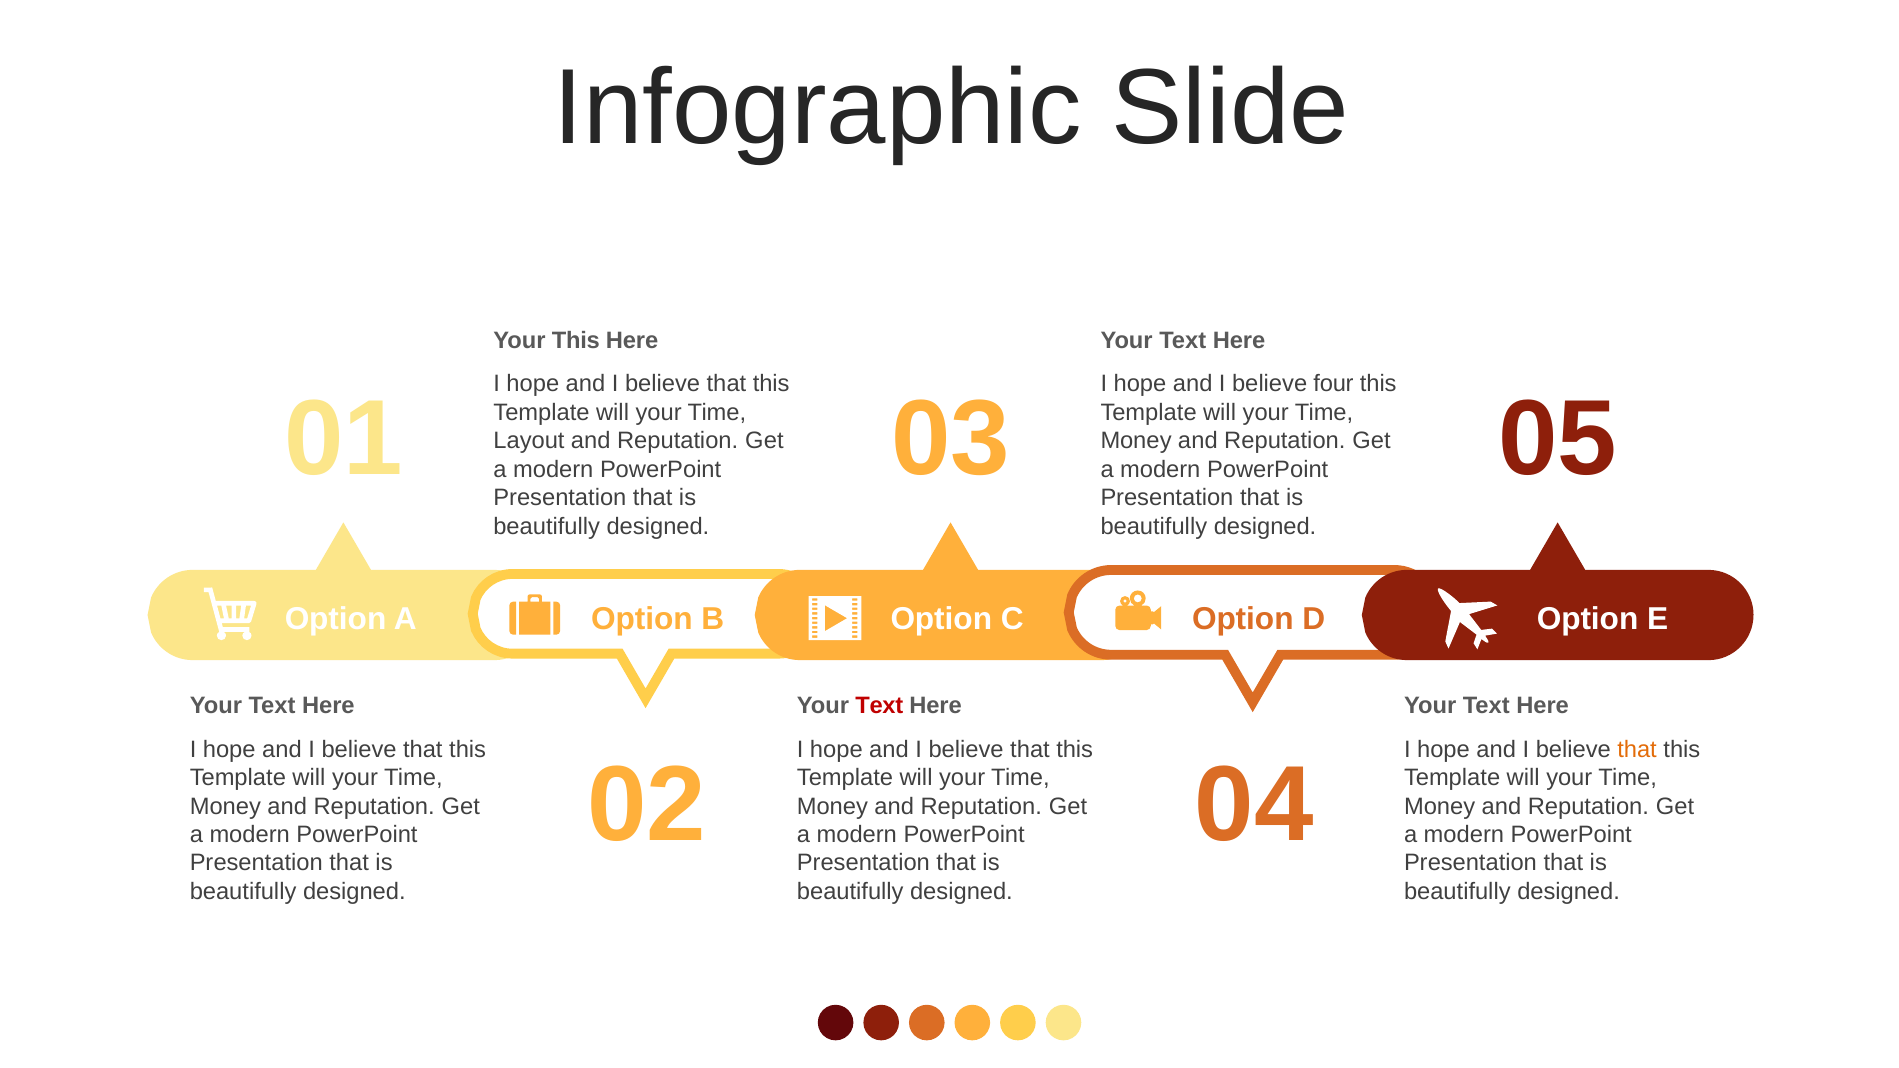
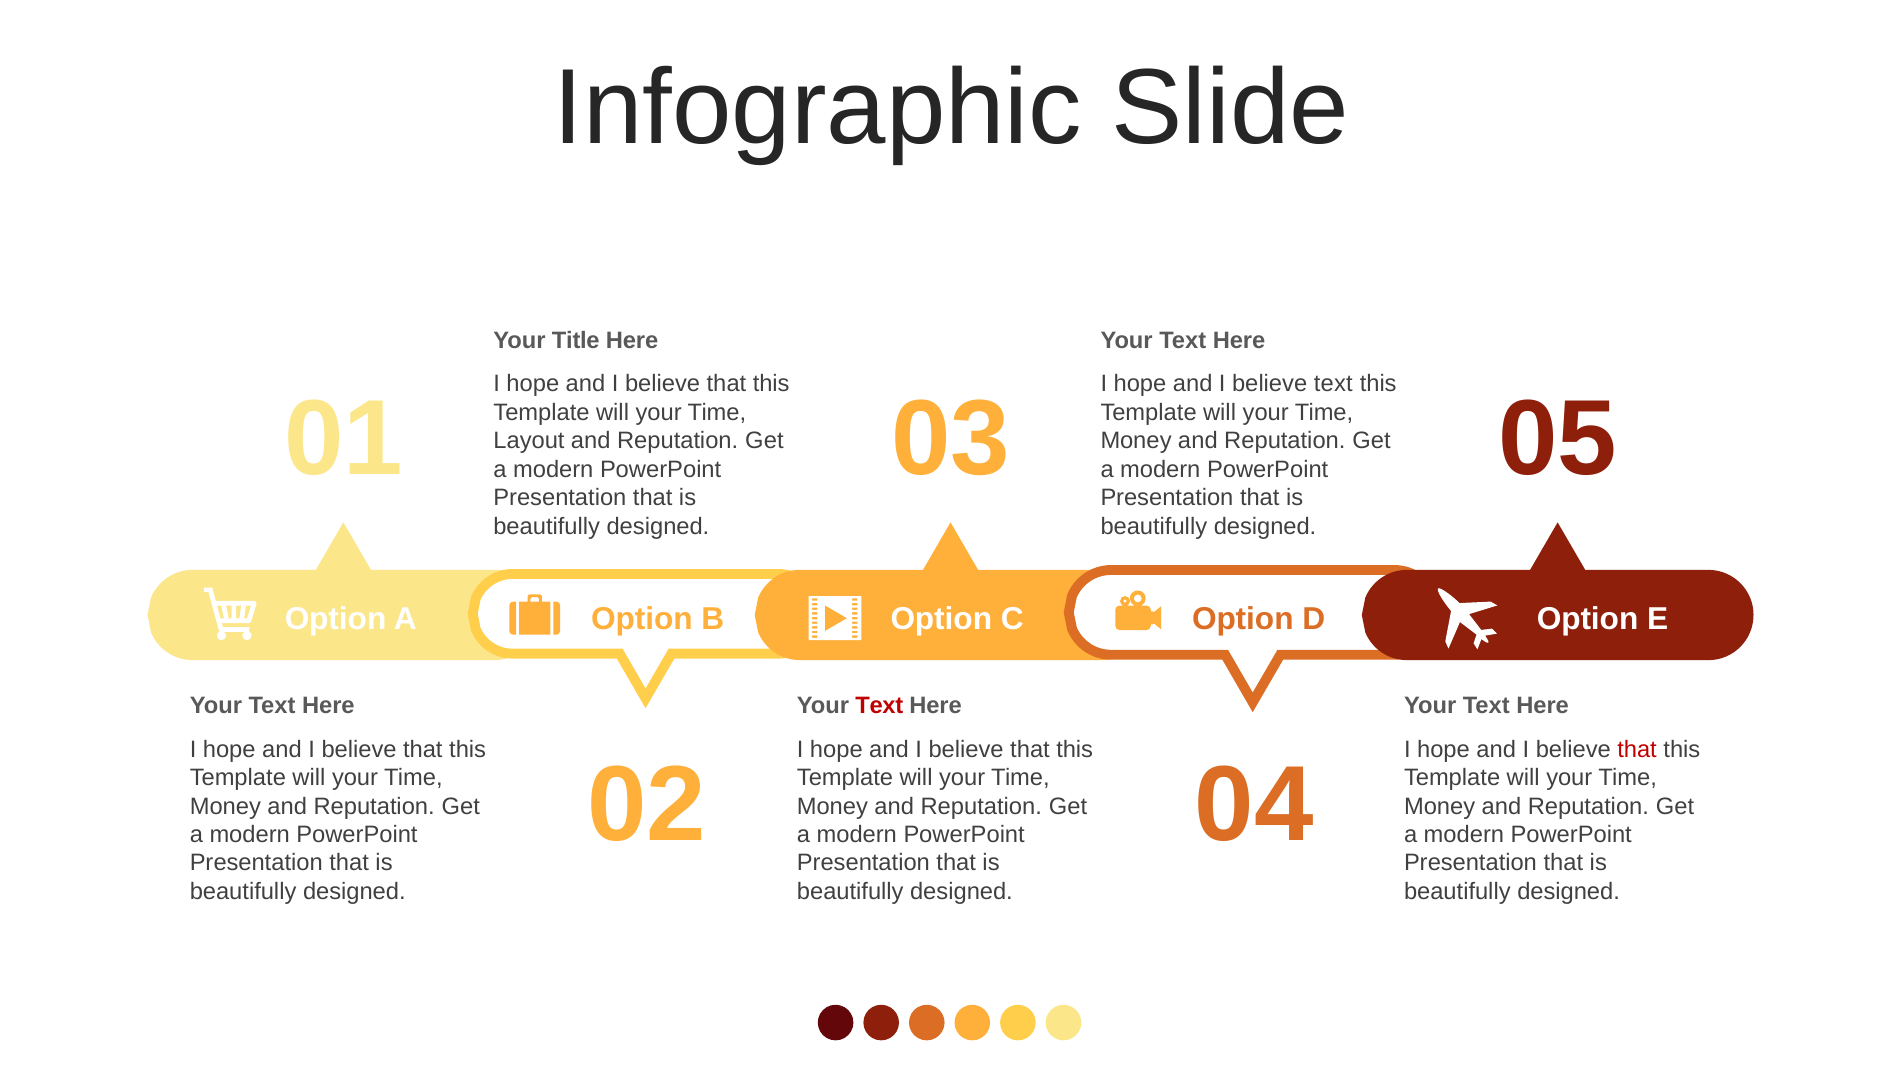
Your This: This -> Title (576, 341)
believe four: four -> text (1333, 384)
that colour: orange -> red (1637, 749)
